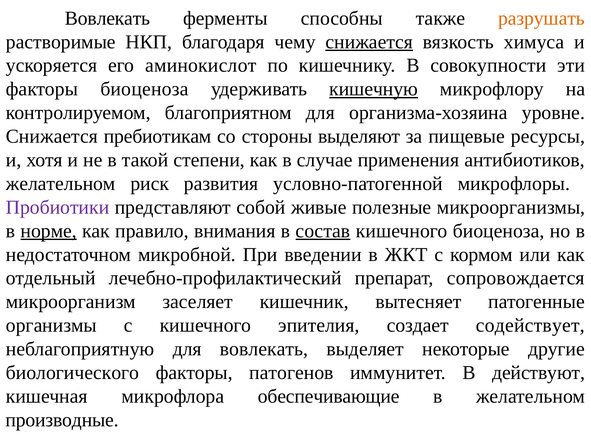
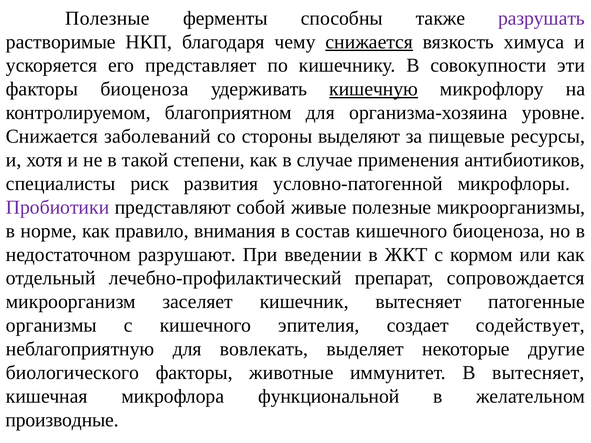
Вовлекать: Вовлекать -> Полезные (107, 18)
разрушать colour: orange -> purple (541, 18)
аминокислот: аминокислот -> представляет (201, 66)
пребиотикам: пребиотикам -> заболеваний (157, 136)
желательном: желательном -> специалисты (61, 184)
норме underline: present -> none (49, 231)
состав underline: present -> none (323, 231)
микробной: микробной -> разрушают (187, 255)
патогенов: патогенов -> животные (291, 373)
В действуют: действуют -> вытесняет (538, 373)
обеспечивающие: обеспечивающие -> функциональной (329, 396)
